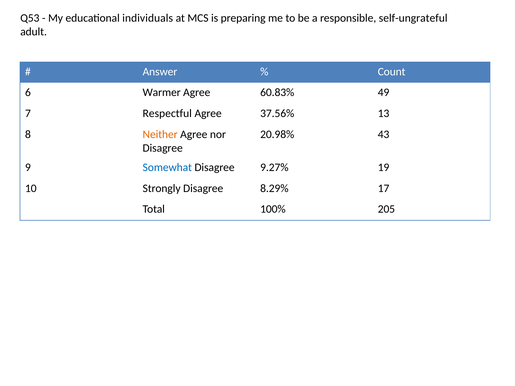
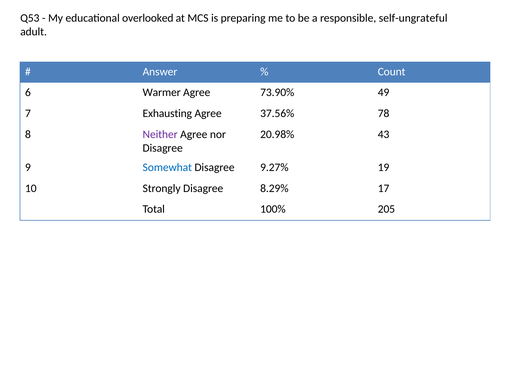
individuals: individuals -> overlooked (148, 18)
60.83%: 60.83% -> 73.90% (277, 93)
Respectful: Respectful -> Exhausting (167, 113)
13: 13 -> 78 (384, 113)
Neither colour: orange -> purple (160, 134)
